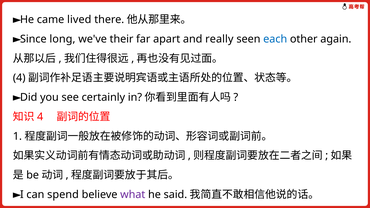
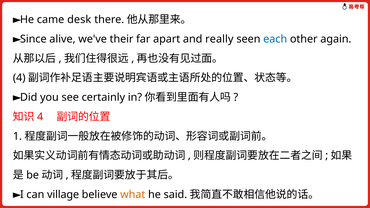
lived: lived -> desk (79, 20)
long: long -> alive (62, 39)
spend: spend -> village (63, 195)
what colour: purple -> orange (133, 195)
